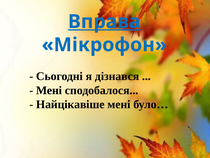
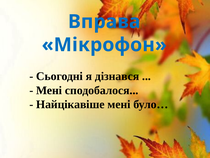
Вправа underline: present -> none (104, 22)
